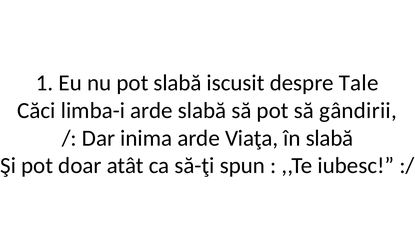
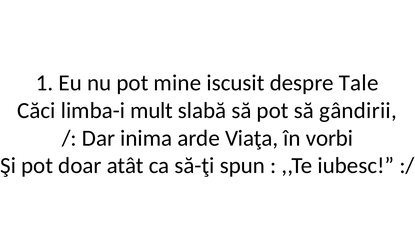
pot slabă: slabă -> mine (177, 83)
limba-i arde: arde -> mult (152, 111)
în slabă: slabă -> vorbi (330, 138)
